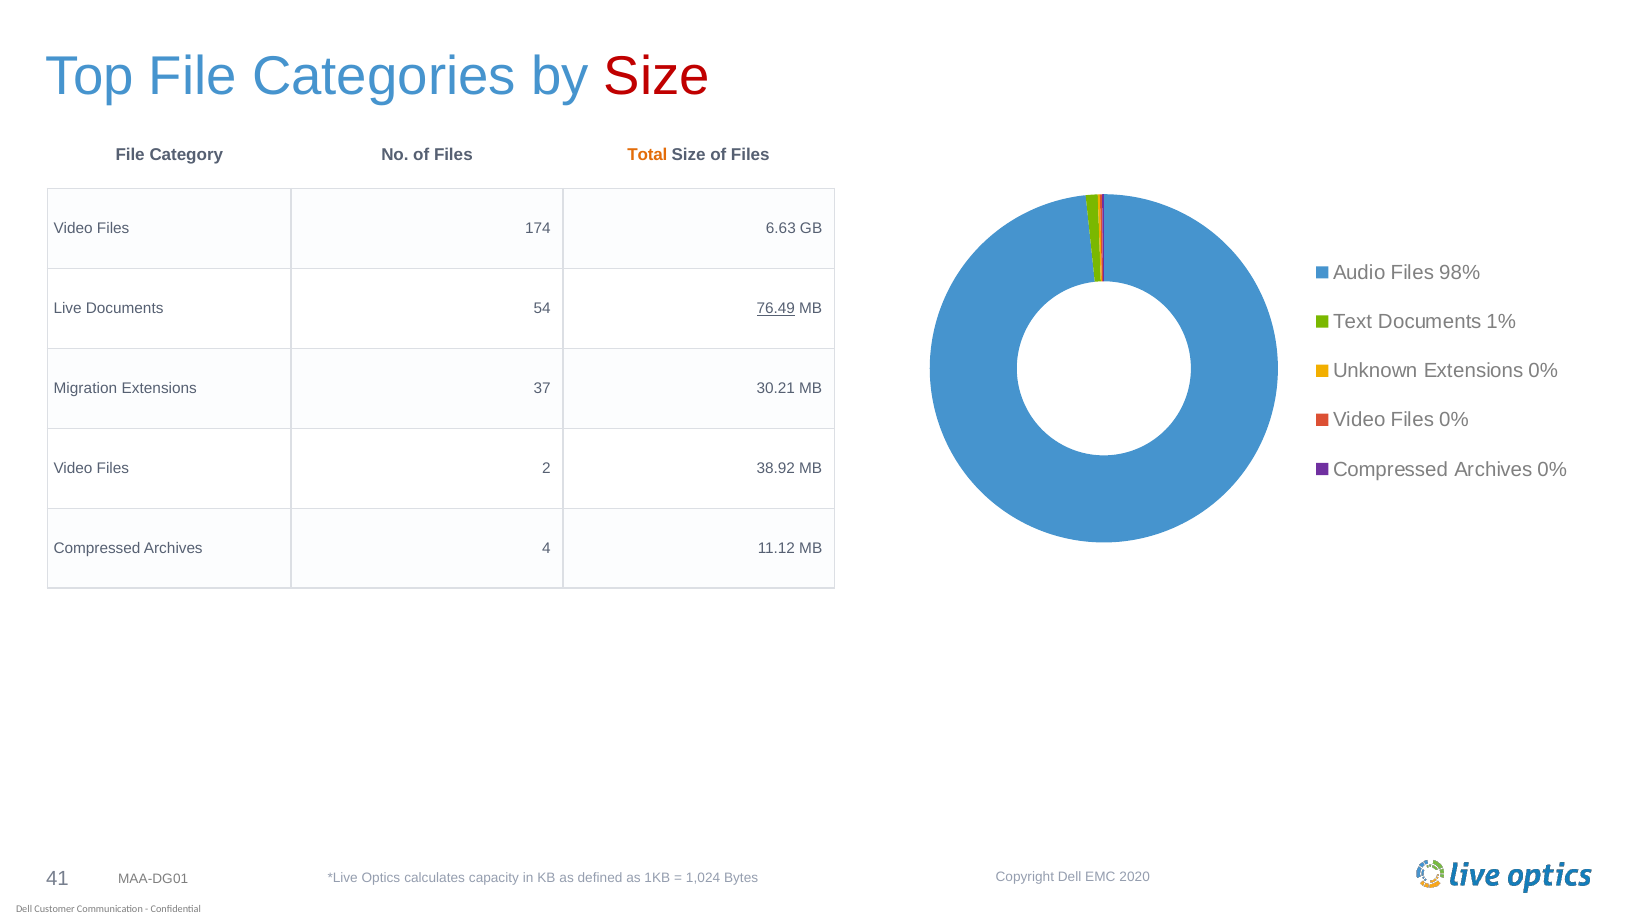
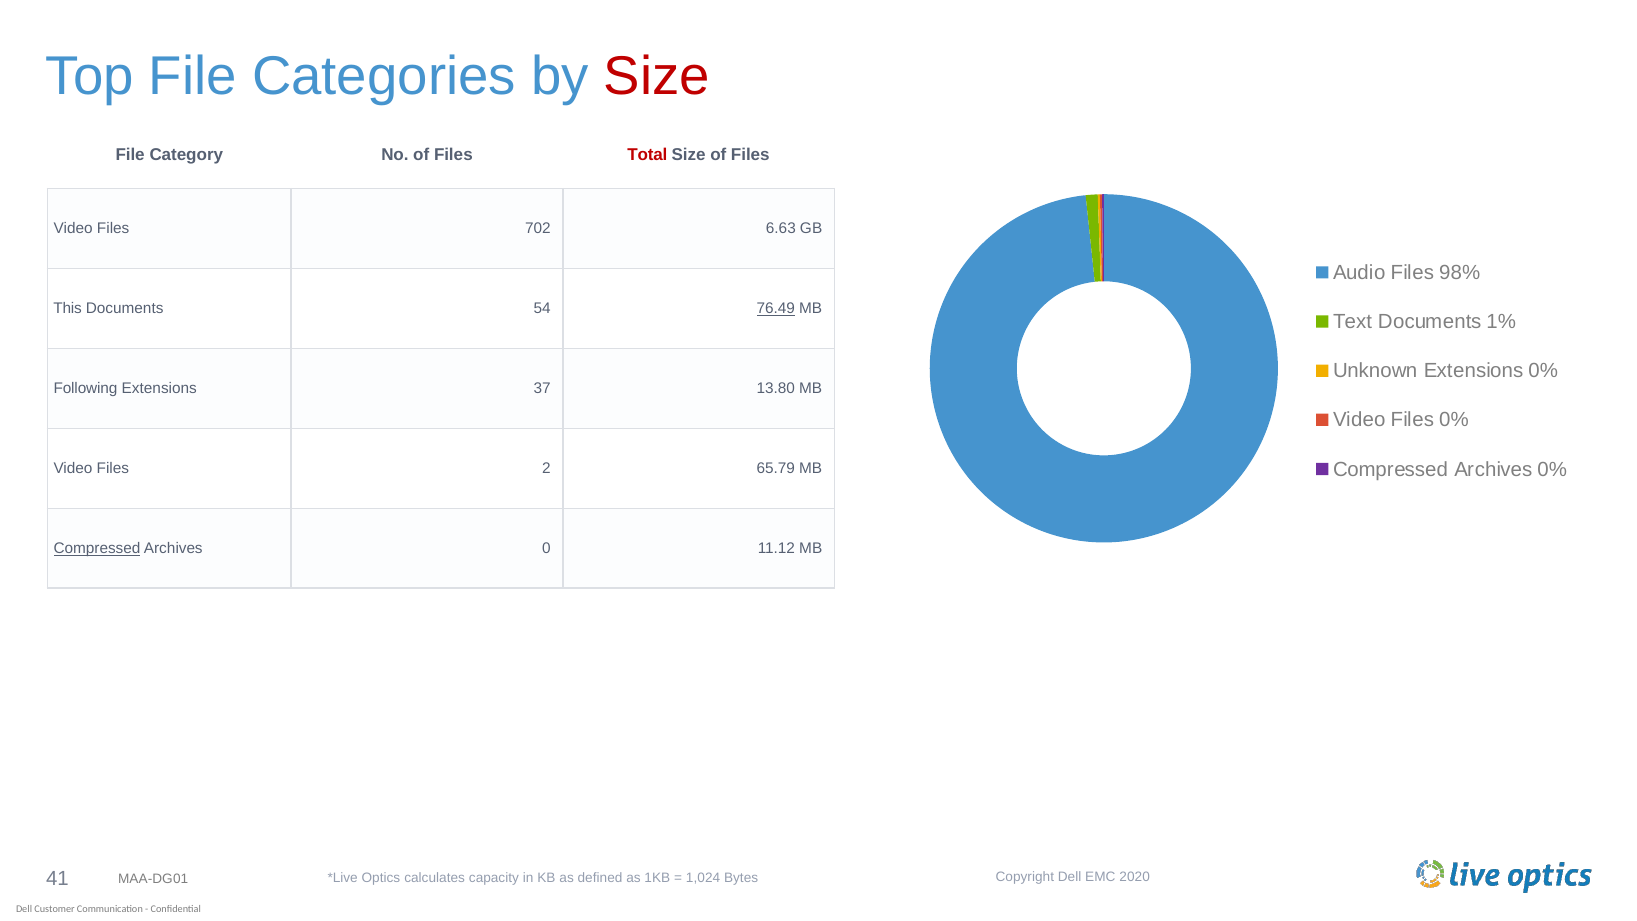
Total colour: orange -> red (647, 155)
174: 174 -> 702 (538, 229)
Live: Live -> This (68, 309)
Migration: Migration -> Following (85, 389)
30.21: 30.21 -> 13.80 (776, 389)
38.92: 38.92 -> 65.79 (776, 468)
Compressed underline: none -> present (97, 548)
4: 4 -> 0 (546, 548)
